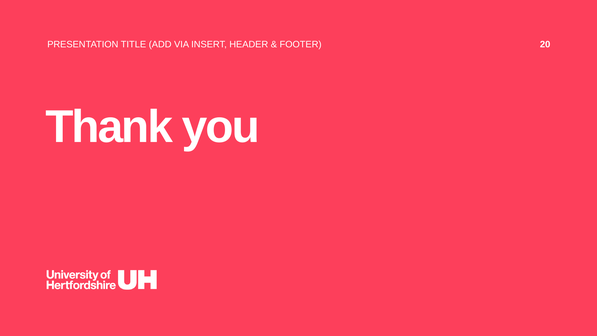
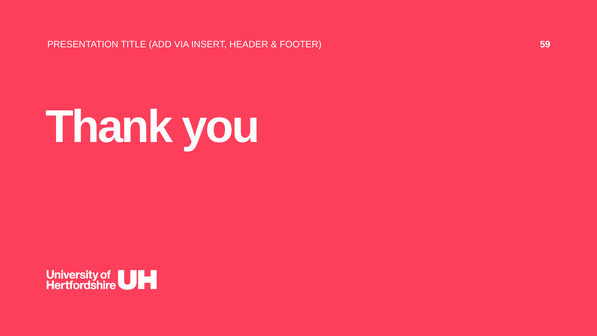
20: 20 -> 59 (545, 44)
